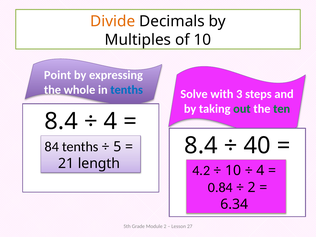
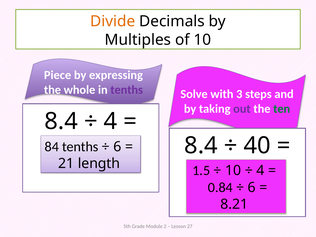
Point: Point -> Piece (58, 75)
tenths colour: blue -> purple (127, 90)
out colour: green -> purple (242, 109)
5: 5 -> 6 (117, 147)
4.2: 4.2 -> 1.5 (201, 171)
2: 2 -> 6 (252, 187)
6.34: 6.34 -> 8.21 (234, 204)
